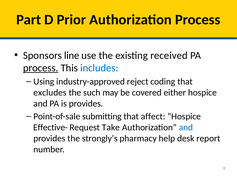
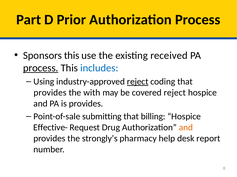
Sponsors line: line -> this (72, 56)
reject underline: none -> present (138, 82)
excludes: excludes -> provides (50, 93)
such: such -> with (92, 93)
covered either: either -> reject (175, 93)
affect: affect -> billing (153, 117)
Take: Take -> Drug (111, 128)
and colour: blue -> orange (186, 128)
